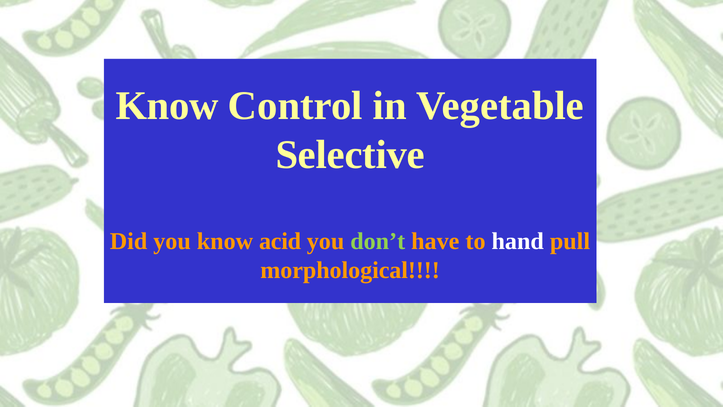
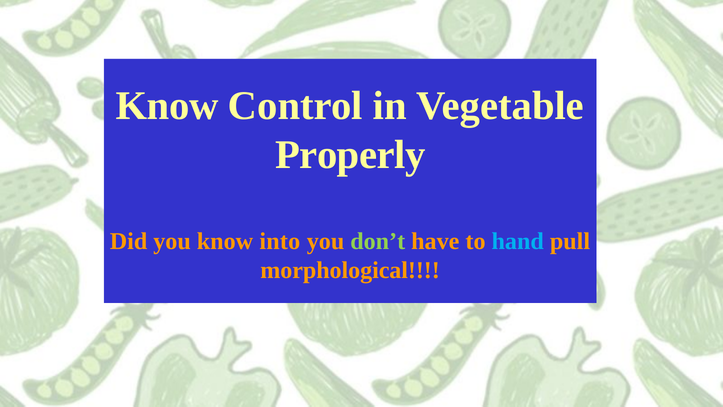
Selective: Selective -> Properly (350, 155)
acid: acid -> into (280, 241)
hand colour: white -> light blue (518, 241)
